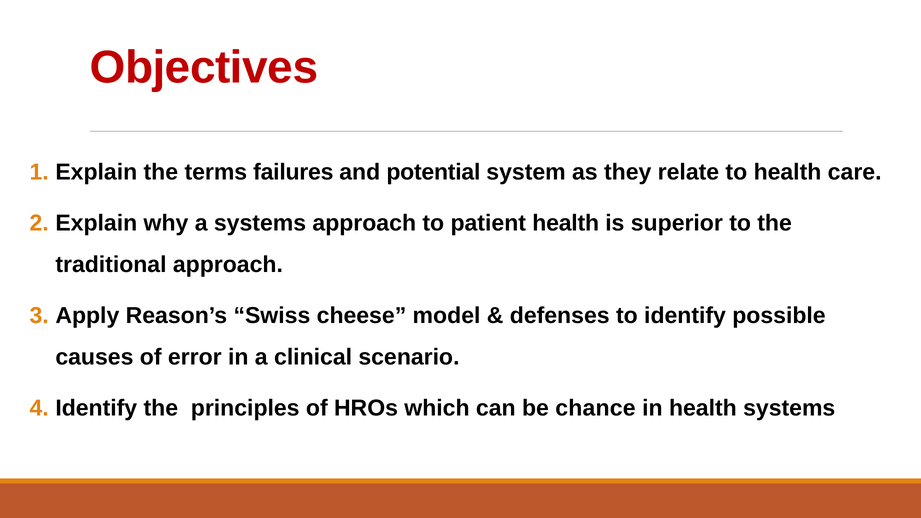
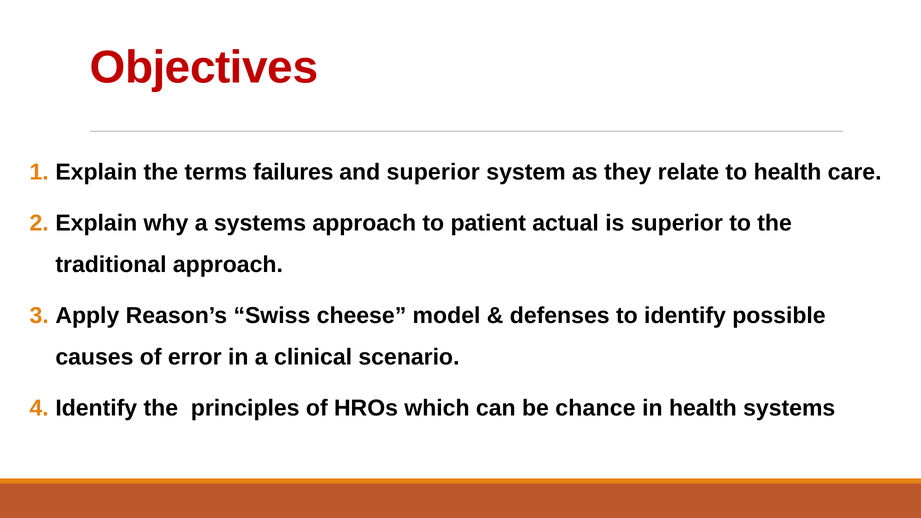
and potential: potential -> superior (433, 172)
patient health: health -> actual (566, 223)
